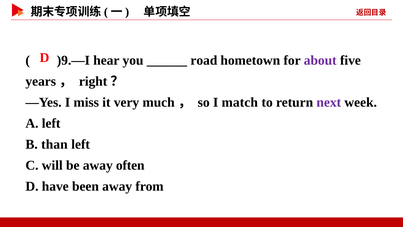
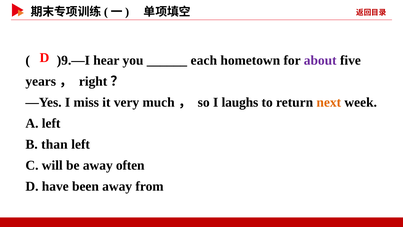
road: road -> each (204, 60)
match: match -> laughs (240, 102)
next colour: purple -> orange (329, 102)
